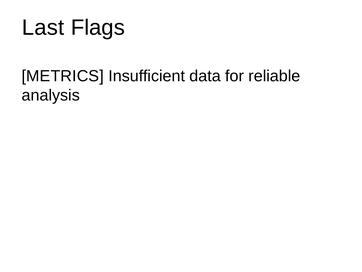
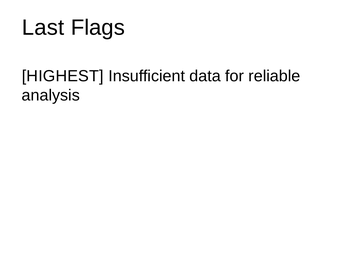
METRICS: METRICS -> HIGHEST (63, 76)
